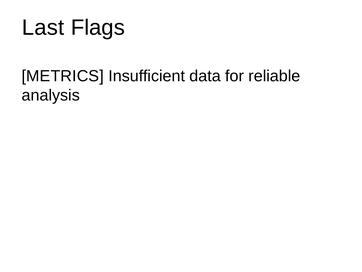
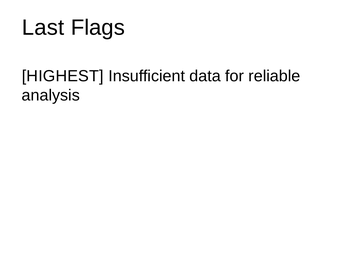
METRICS: METRICS -> HIGHEST (63, 76)
